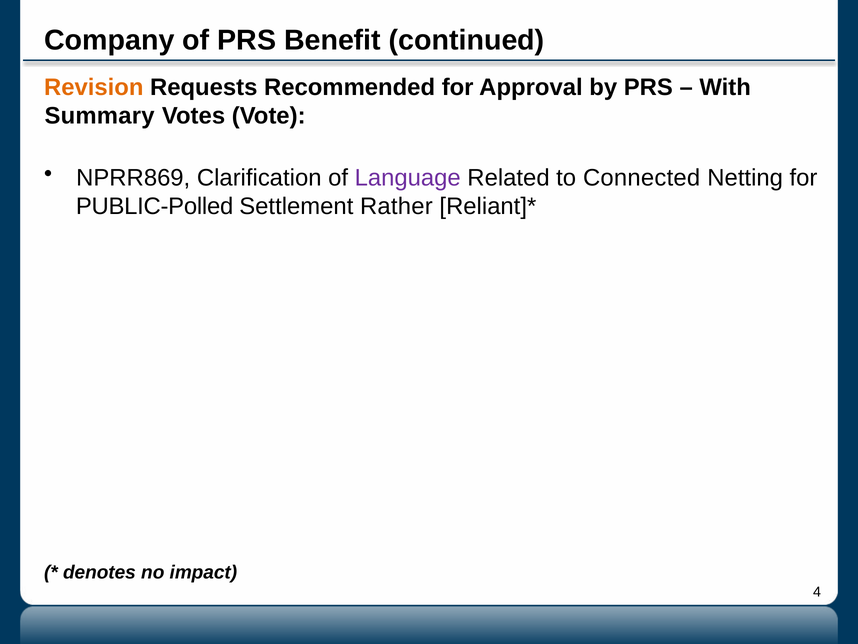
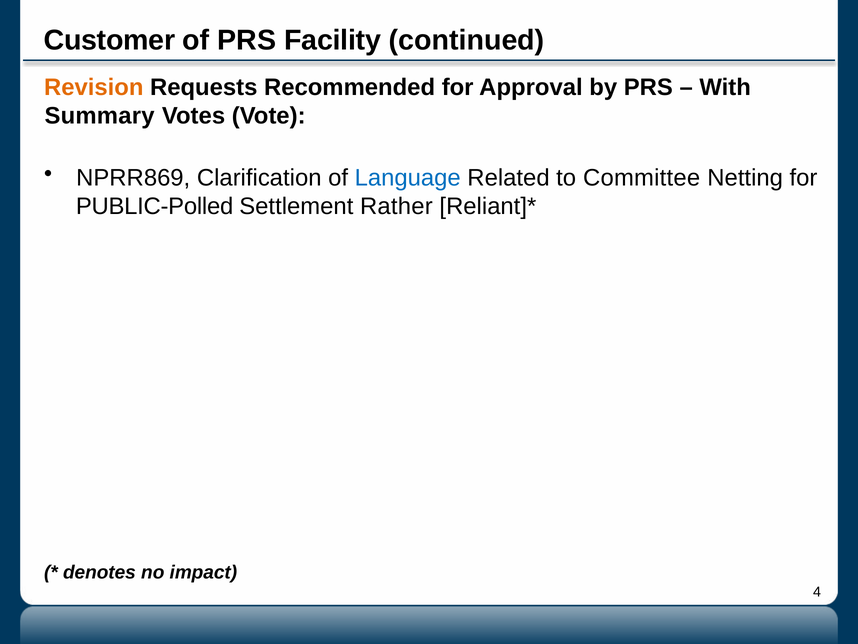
Company: Company -> Customer (109, 40)
Benefit: Benefit -> Facility (333, 40)
Language colour: purple -> blue (408, 178)
Connected: Connected -> Committee (642, 178)
